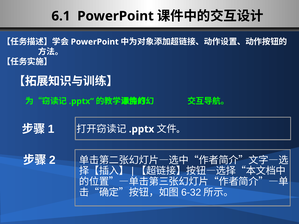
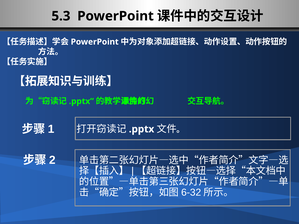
6.1: 6.1 -> 5.3 (61, 16)
